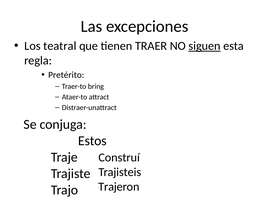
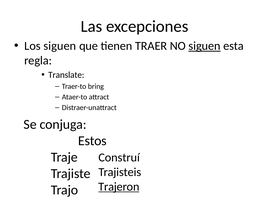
Los teatral: teatral -> siguen (60, 46)
Pretérito: Pretérito -> Translate (66, 75)
Trajeron underline: none -> present (119, 186)
